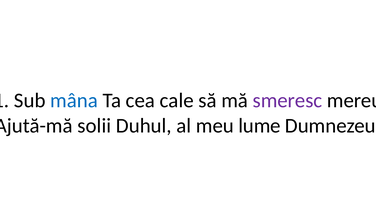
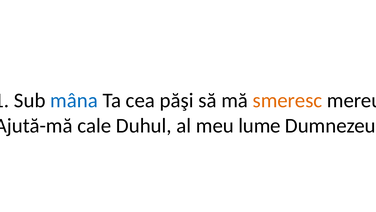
cale: cale -> păşi (177, 100)
smeresc colour: purple -> orange (287, 100)
solii: solii -> cale (94, 125)
